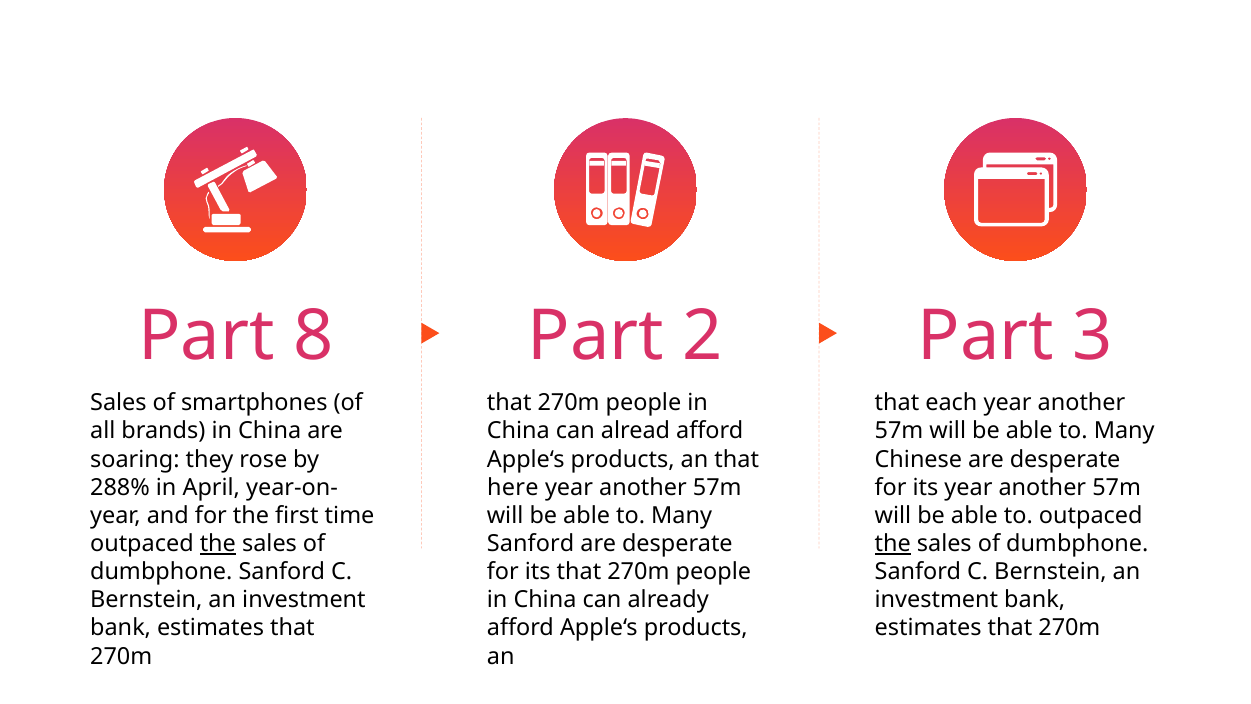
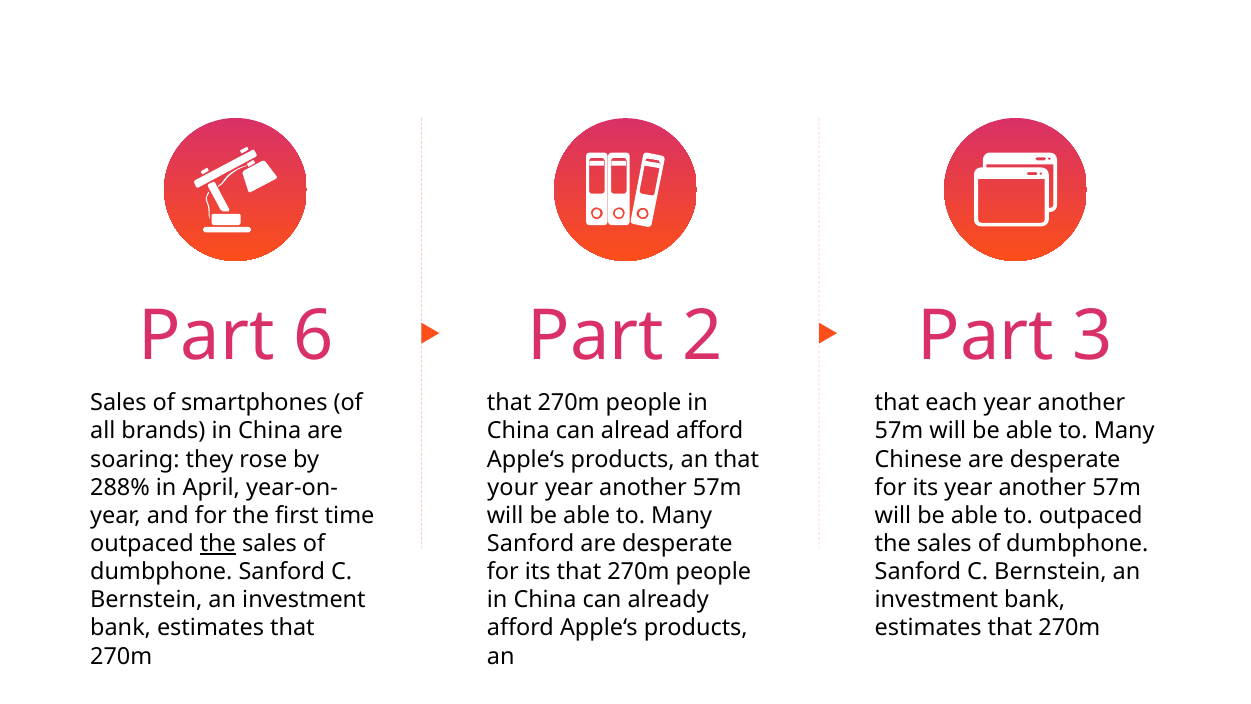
8: 8 -> 6 (313, 336)
here: here -> your (513, 487)
the underline: present -> none (893, 543)
